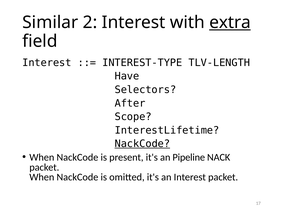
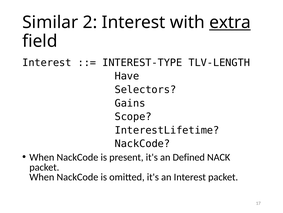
After: After -> Gains (130, 103)
NackCode underline: present -> none (142, 143)
Pipeline: Pipeline -> Defined (189, 157)
